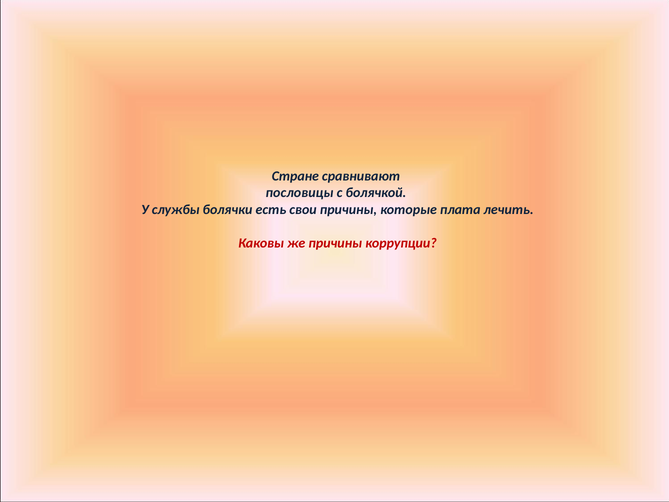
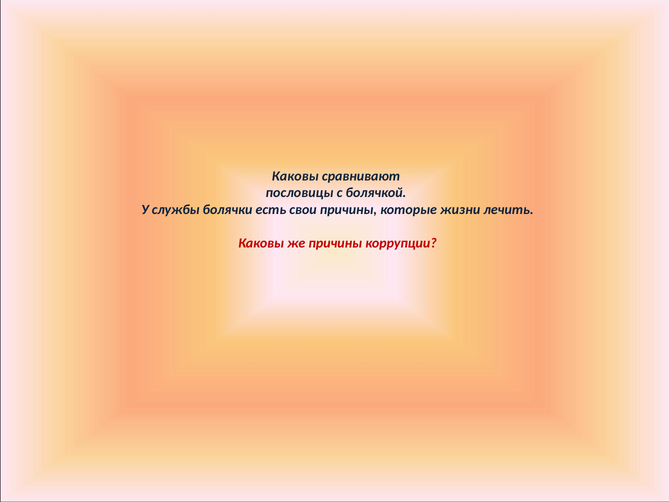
Стране: Стране -> Каковы (295, 176)
плата: плата -> жизни (460, 210)
